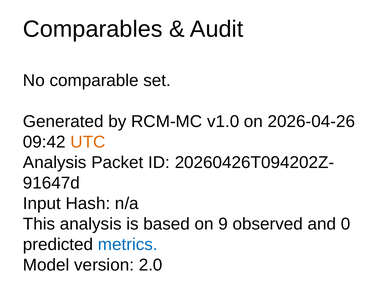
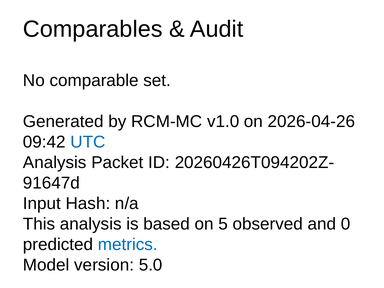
UTC colour: orange -> blue (88, 142)
9: 9 -> 5 (223, 224)
2.0: 2.0 -> 5.0 (151, 265)
